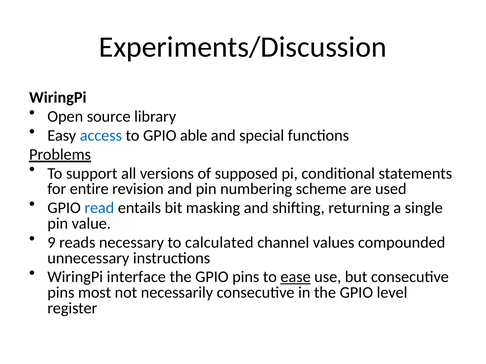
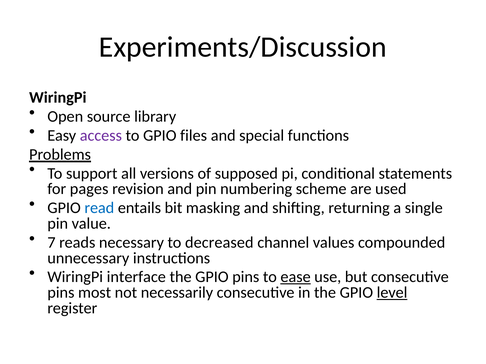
access colour: blue -> purple (101, 136)
able: able -> files (194, 136)
entire: entire -> pages (89, 189)
9: 9 -> 7 (51, 243)
calculated: calculated -> decreased (219, 243)
level underline: none -> present (392, 293)
